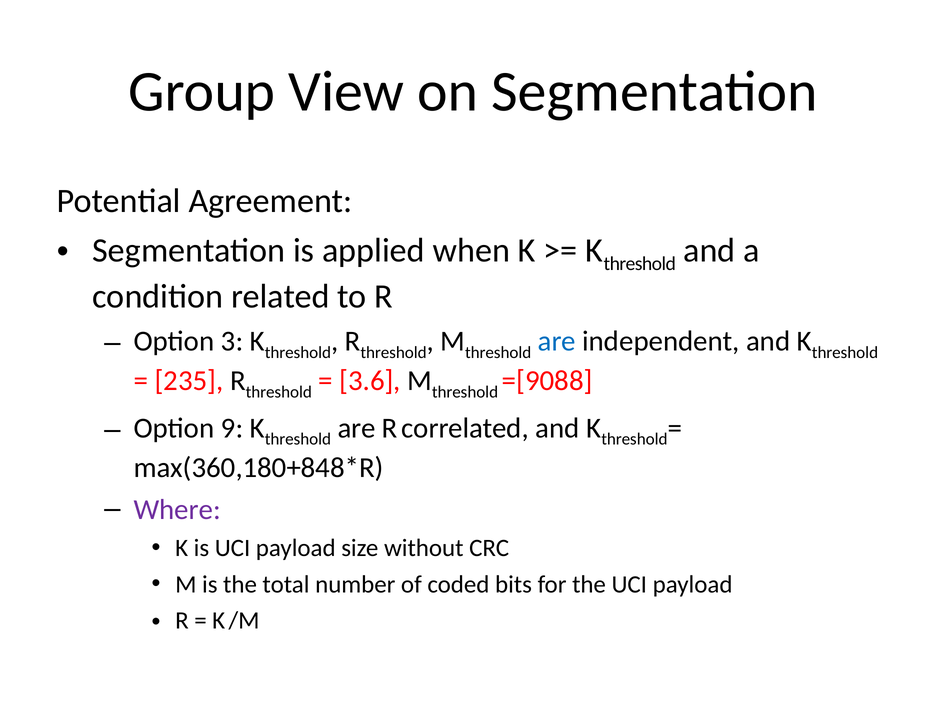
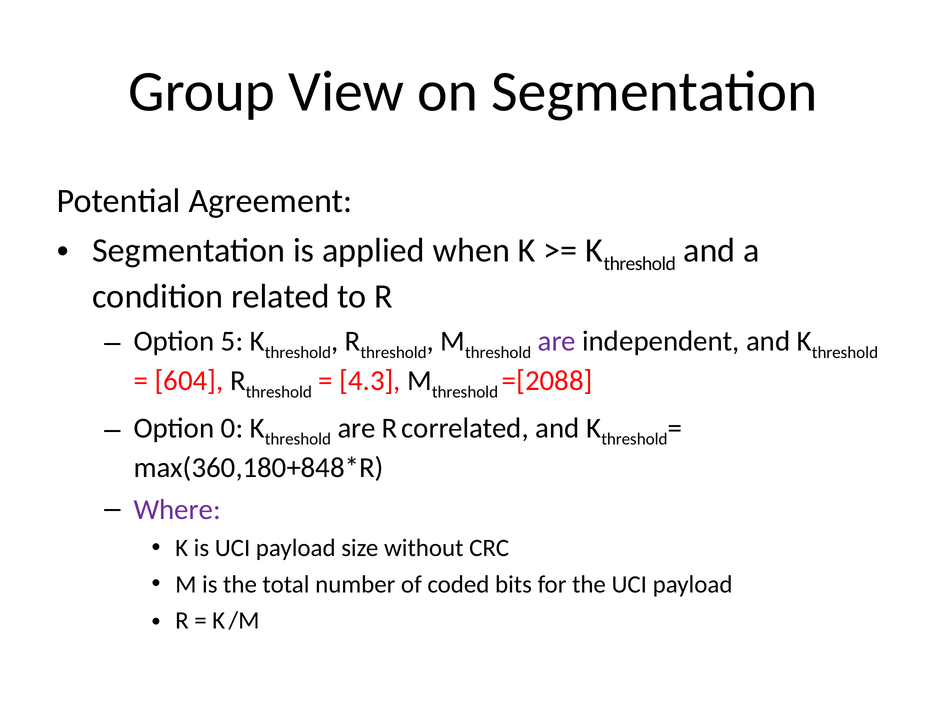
3: 3 -> 5 (232, 341)
are colour: blue -> purple (557, 341)
235: 235 -> 604 (189, 381)
3.6: 3.6 -> 4.3 (370, 381)
=[9088: =[9088 -> =[2088 (547, 381)
9: 9 -> 0 (232, 428)
